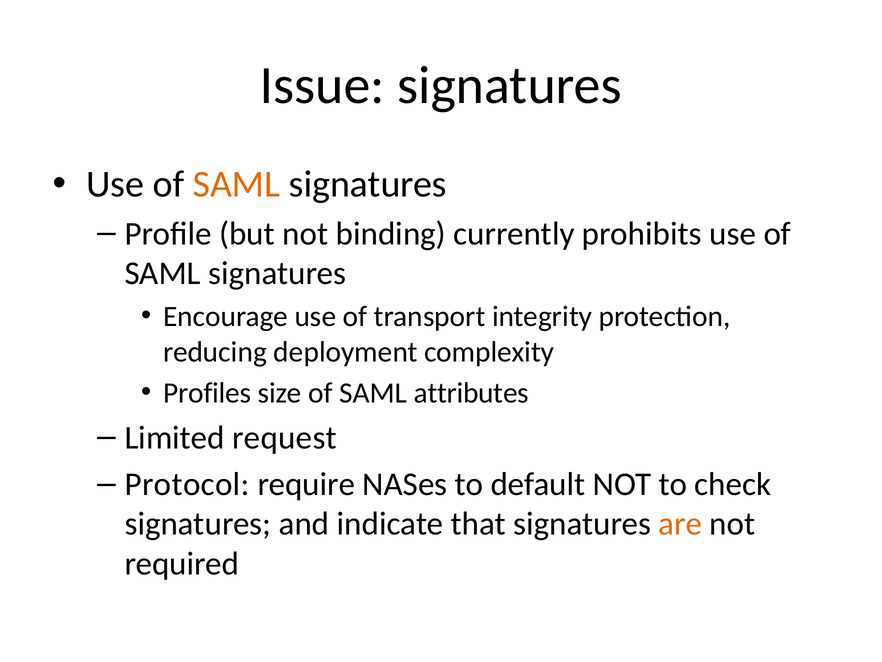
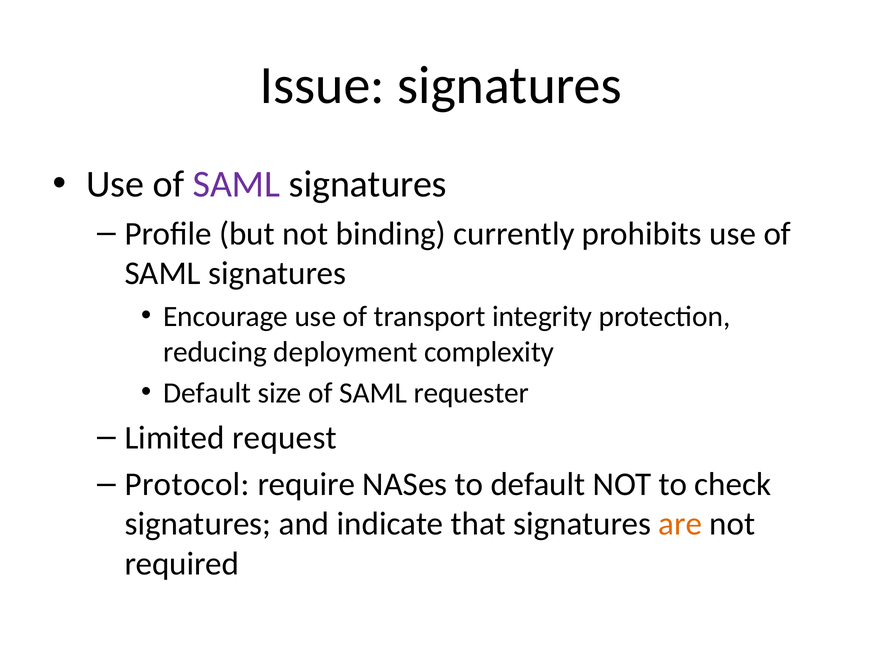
SAML colour: orange -> purple (236, 184)
Profiles: Profiles -> Default (207, 393)
attributes: attributes -> requester (471, 393)
